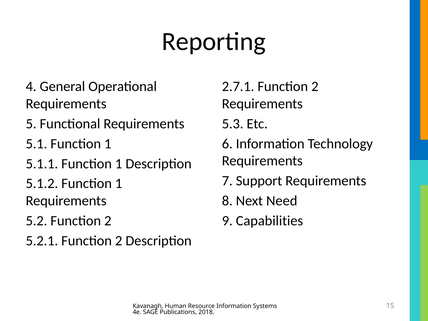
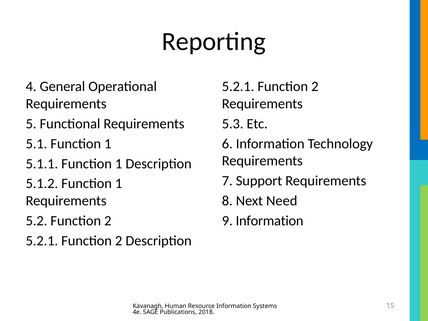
2.7.1: 2.7.1 -> 5.2.1 (238, 87)
9 Capabilities: Capabilities -> Information (270, 221)
